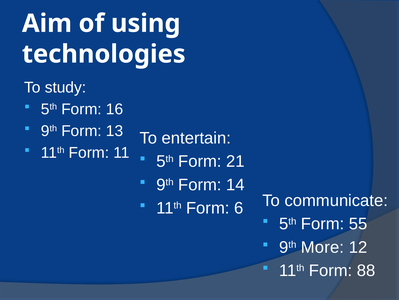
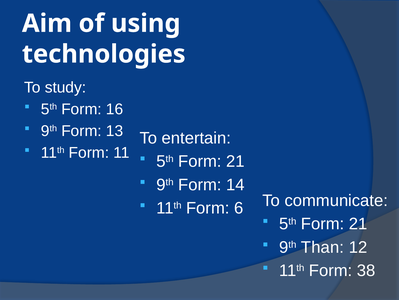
55: 55 -> 21 (358, 223)
More: More -> Than (323, 247)
88: 88 -> 38 (366, 270)
